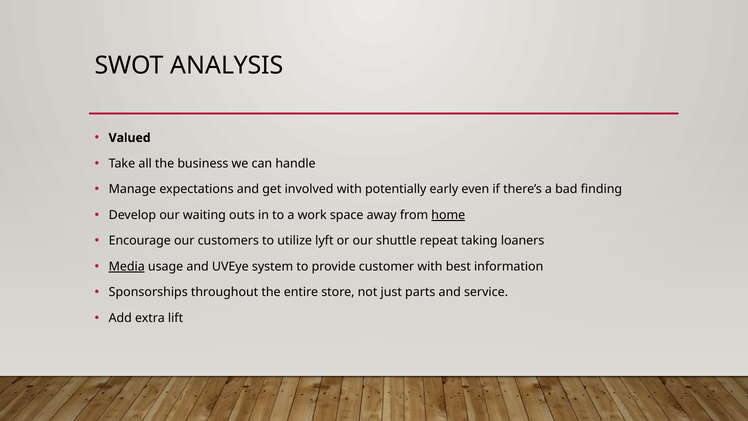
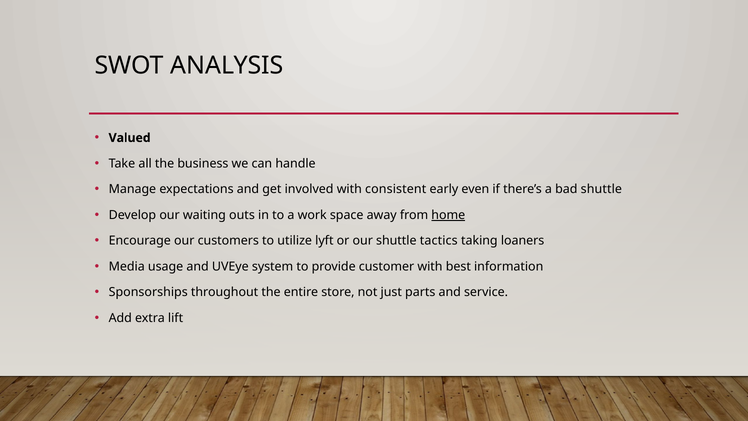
potentially: potentially -> consistent (396, 189)
bad finding: finding -> shuttle (601, 189)
repeat: repeat -> tactics (439, 241)
Media underline: present -> none (127, 266)
